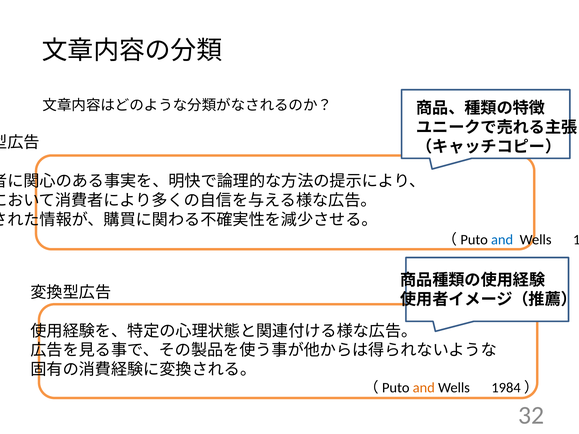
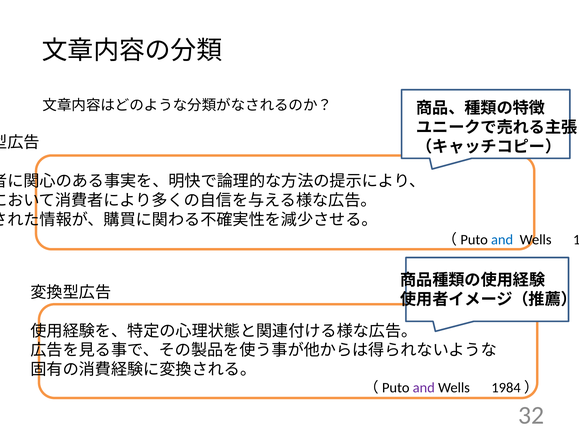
and colour: orange -> purple (424, 388)
